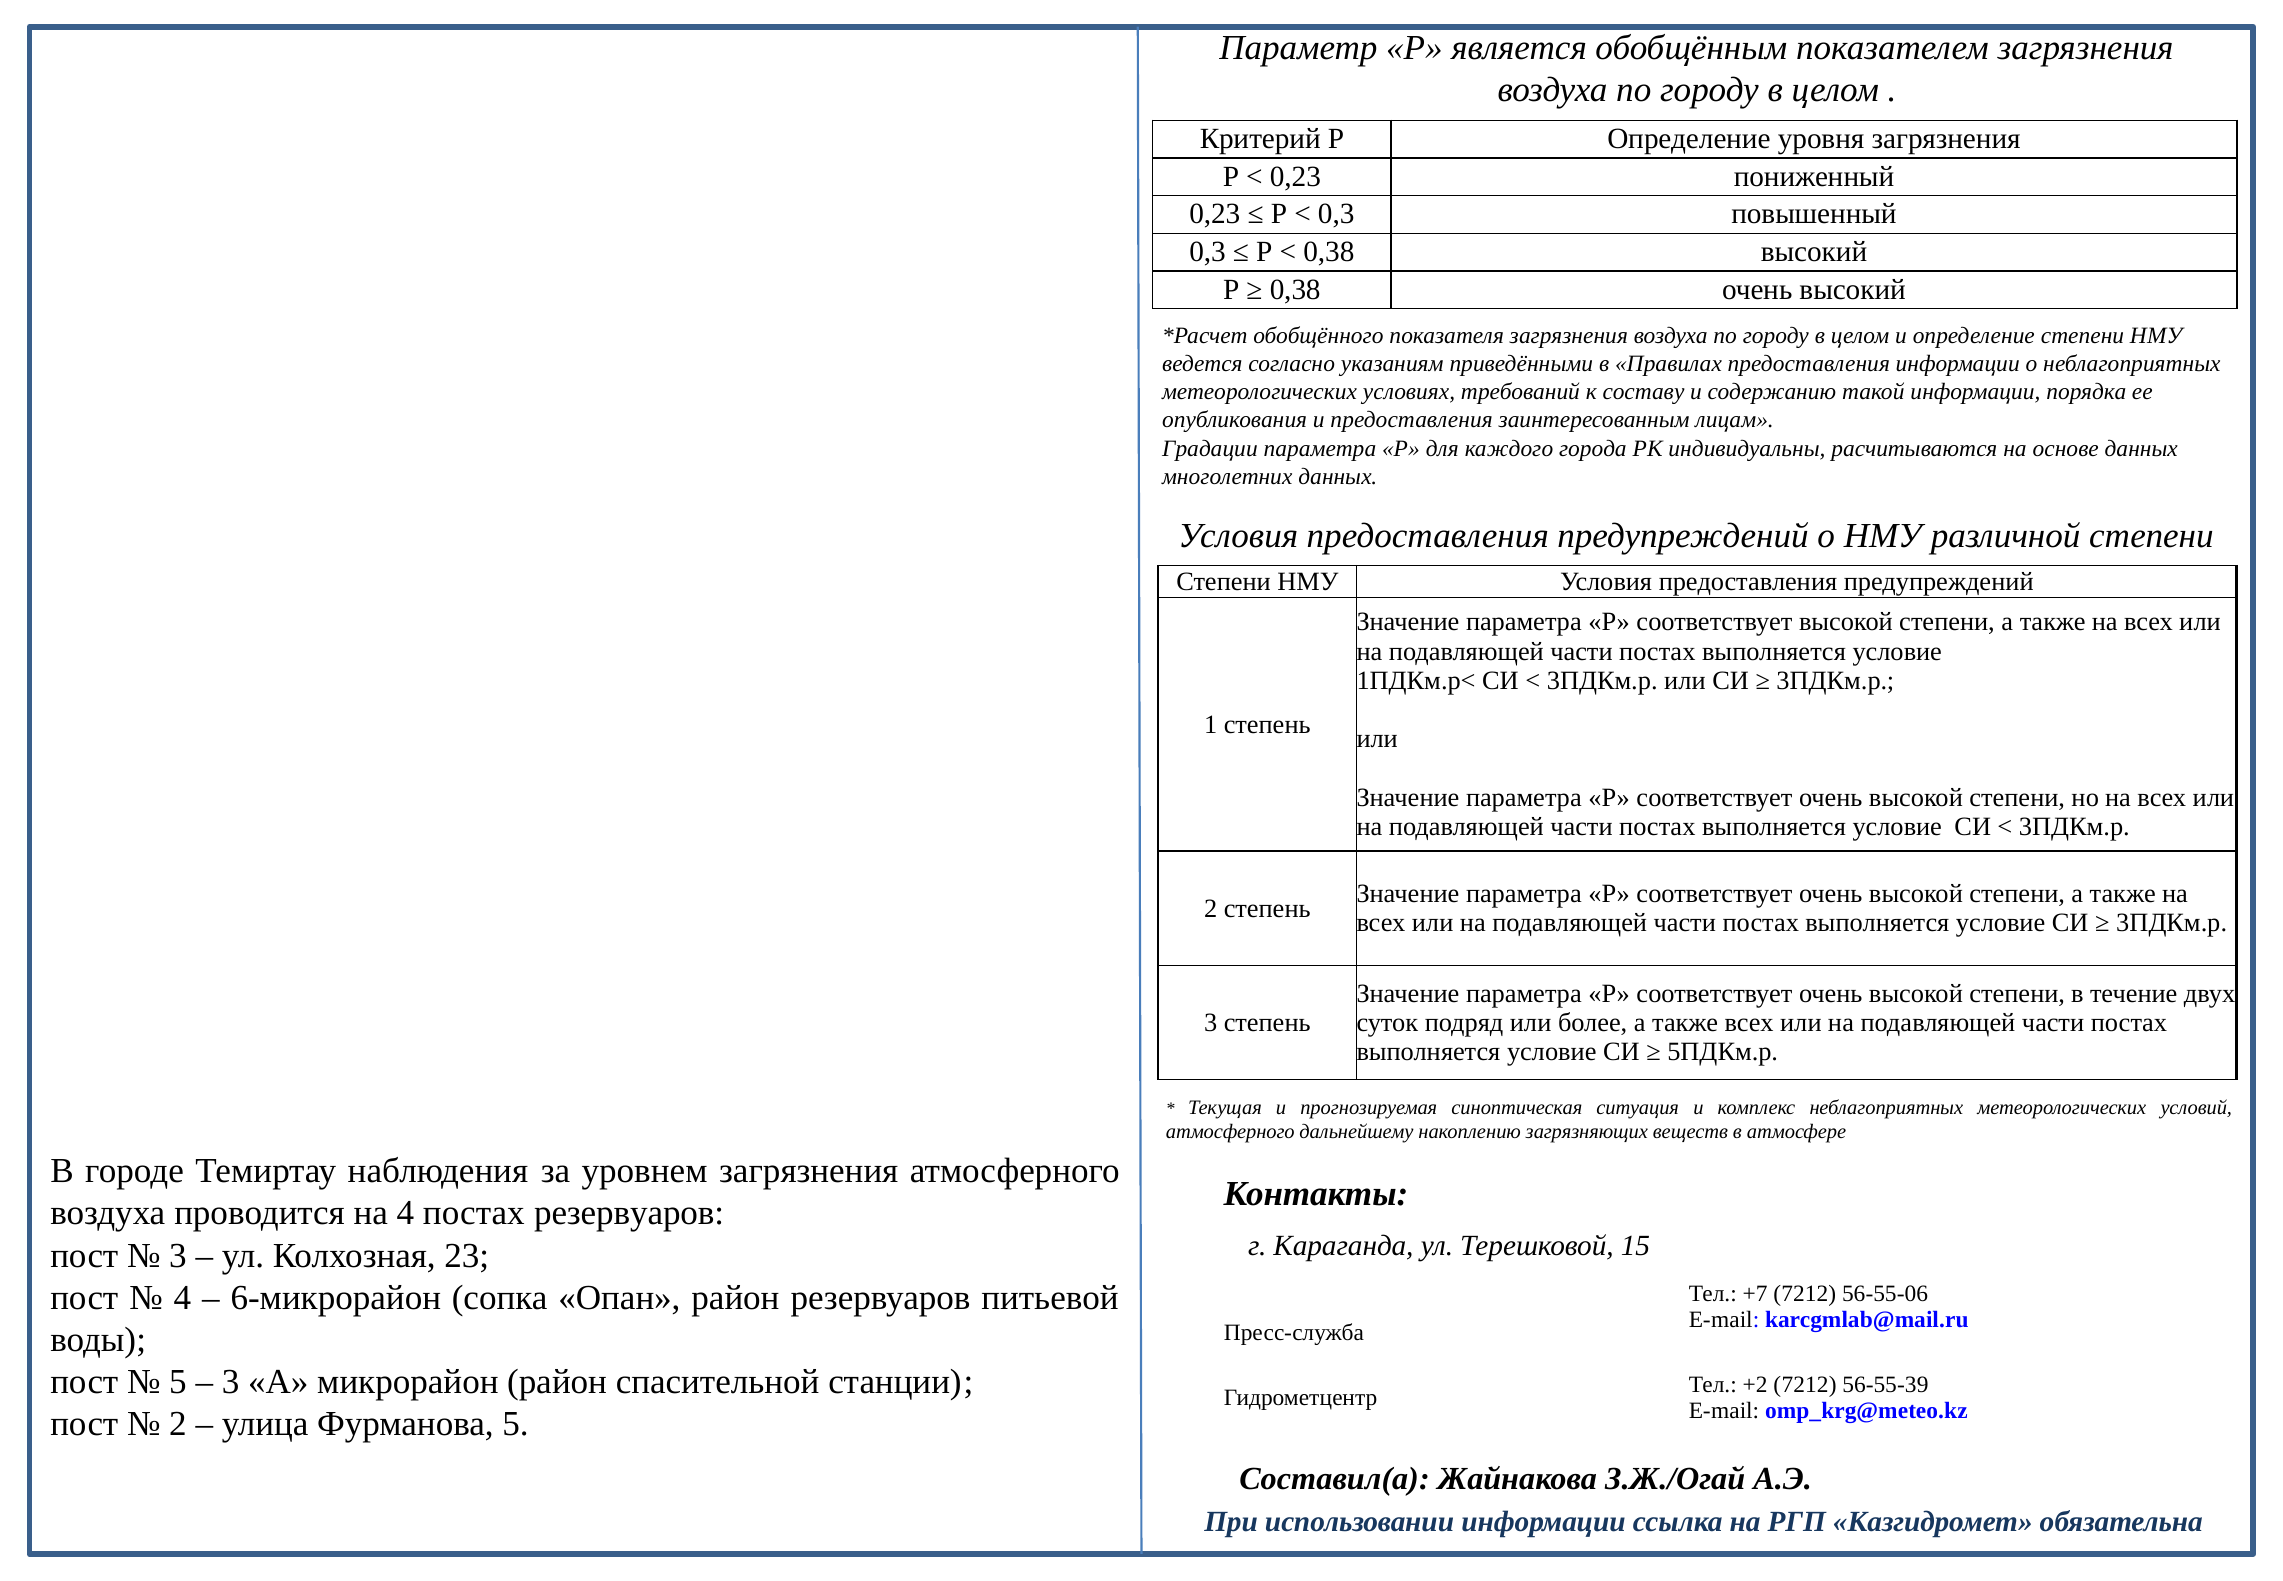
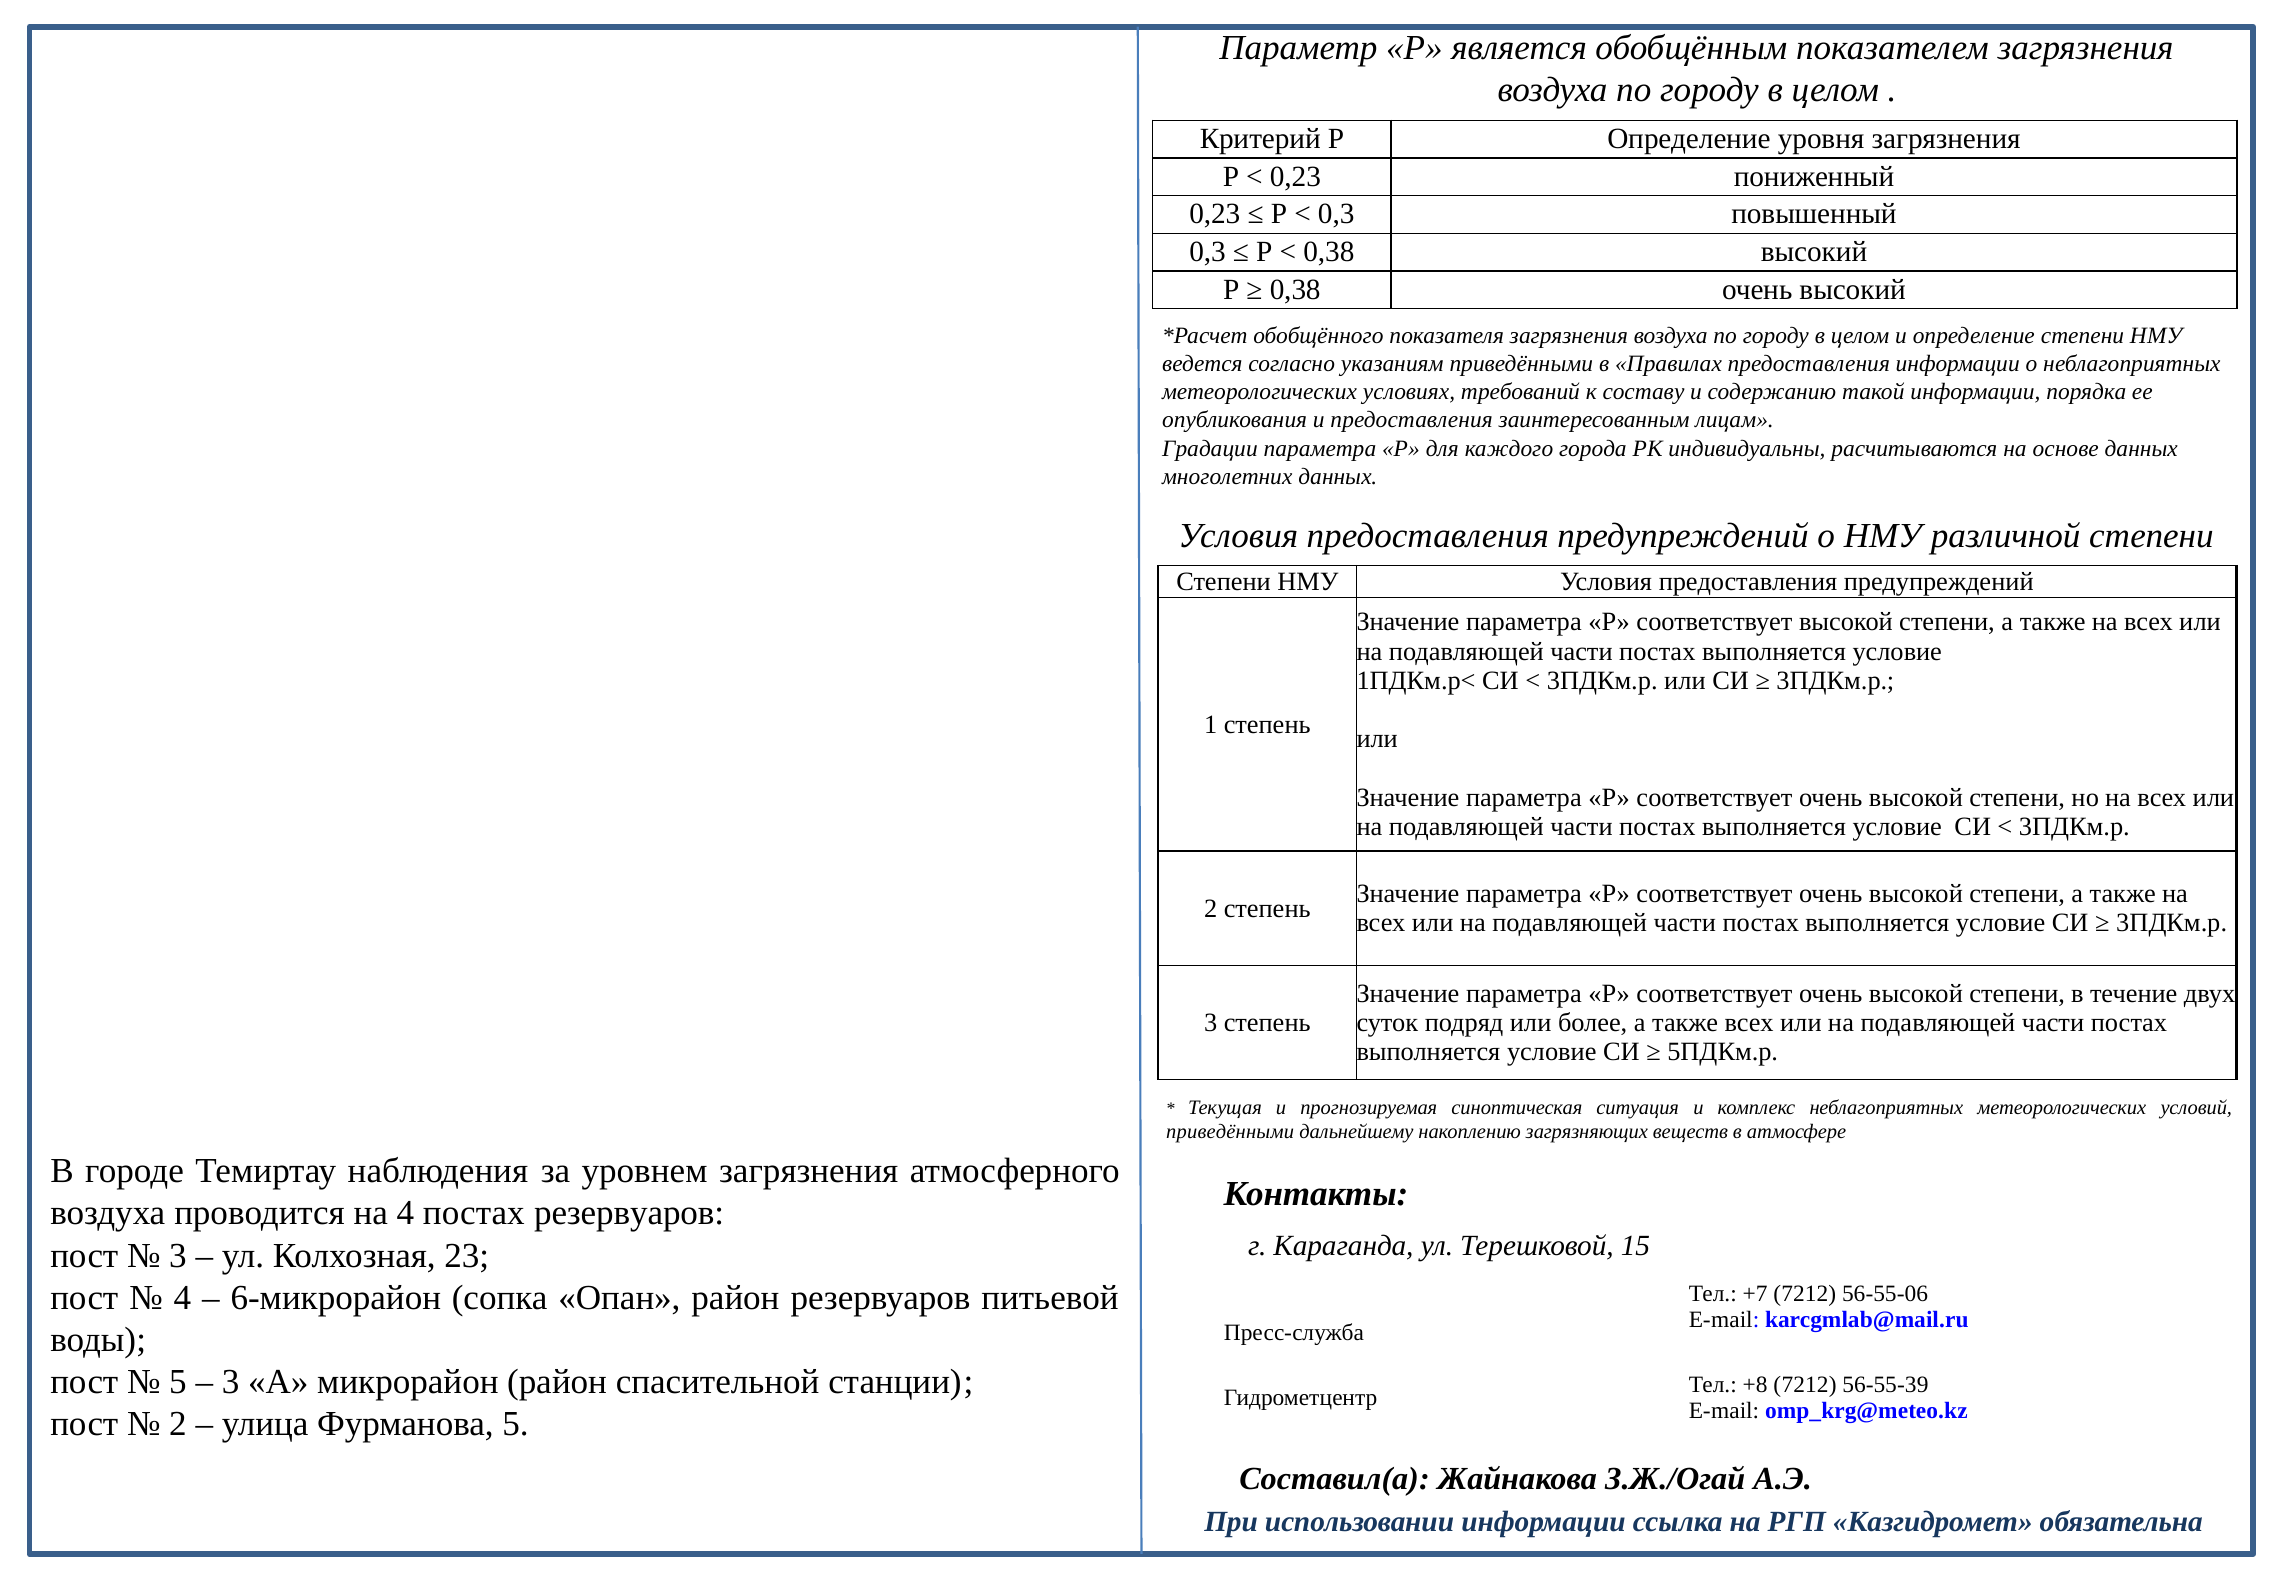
атмосферного: атмосферного -> приведёнными (1230, 1132)
+2: +2 -> +8 (1755, 1385)
